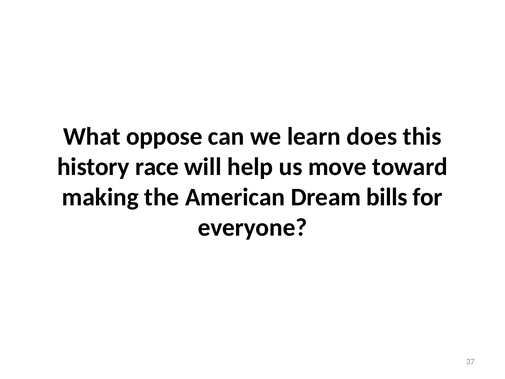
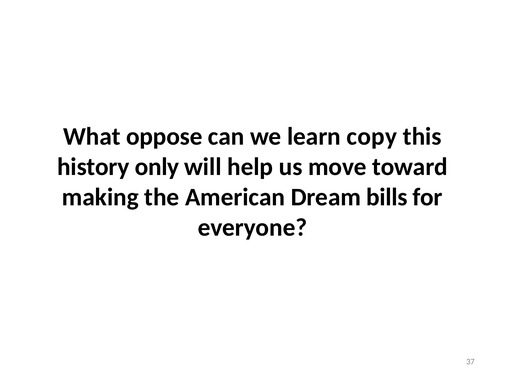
does: does -> copy (372, 136)
race: race -> only (157, 167)
